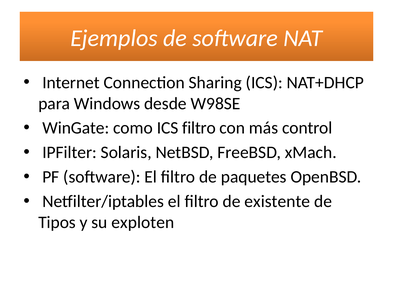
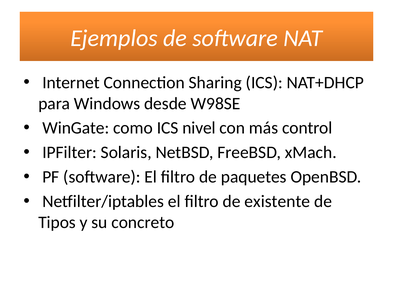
ICS filtro: filtro -> nivel (199, 128)
exploten: exploten -> concreto (143, 222)
